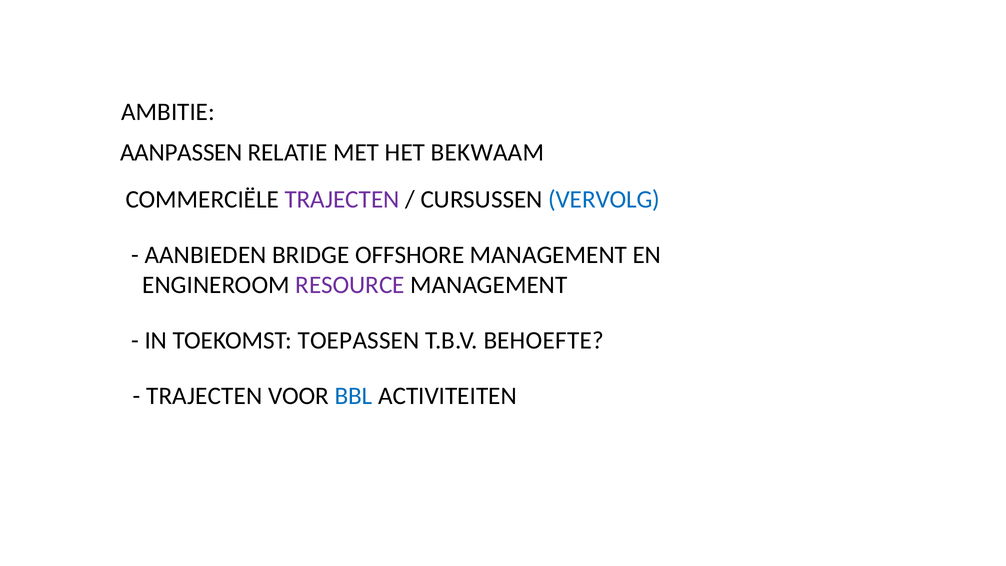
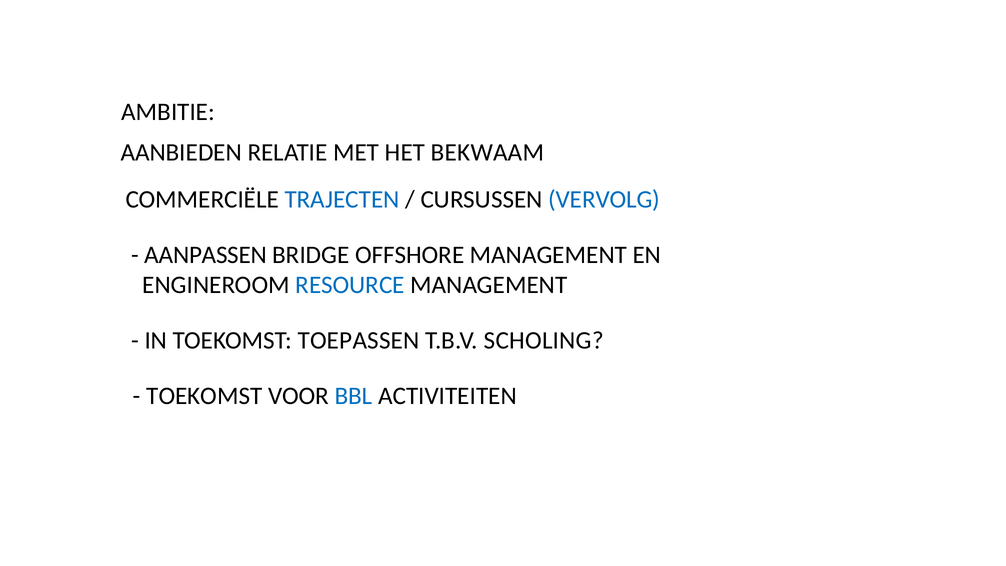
AANPASSEN: AANPASSEN -> AANBIEDEN (181, 152)
TRAJECTEN colour: purple -> blue (342, 200)
AANBIEDEN: AANBIEDEN -> AANPASSEN (206, 255)
RESOURCE colour: purple -> blue (350, 285)
BEHOEFTE: BEHOEFTE -> SCHOLING (544, 341)
TRAJECTEN: TRAJECTEN -> TOEKOMST (204, 396)
